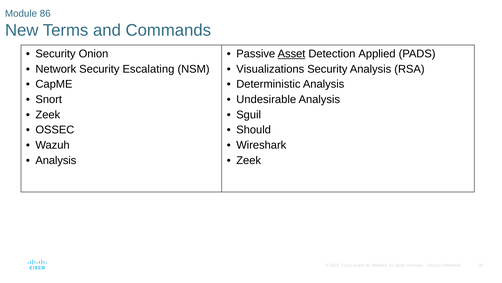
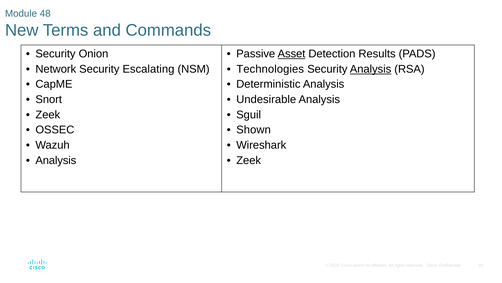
86: 86 -> 48 (45, 14)
Applied: Applied -> Results (377, 54)
Visualizations: Visualizations -> Technologies (270, 69)
Analysis underline: none -> present (371, 69)
Should: Should -> Shown (254, 130)
